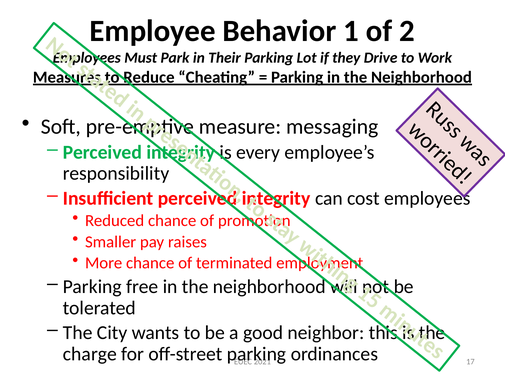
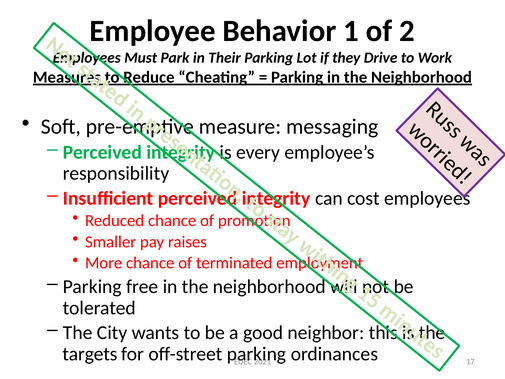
charge: charge -> targets (90, 354)
